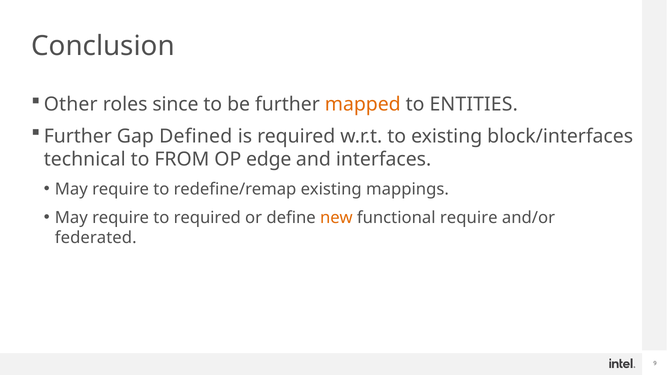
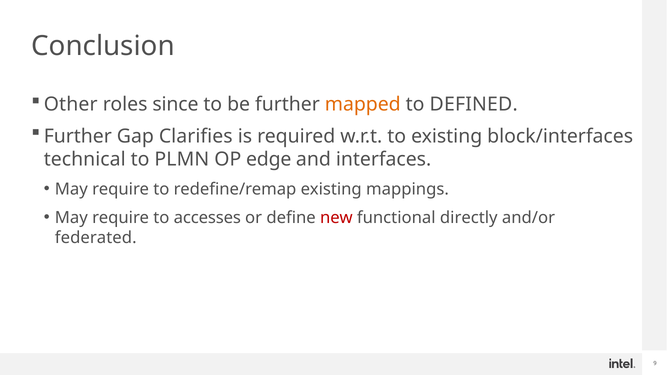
ENTITIES: ENTITIES -> DEFINED (474, 105)
Defined: Defined -> Clarifies (196, 136)
FROM: FROM -> PLMN (182, 160)
to required: required -> accesses (207, 218)
new colour: orange -> red (336, 218)
functional require: require -> directly (469, 218)
